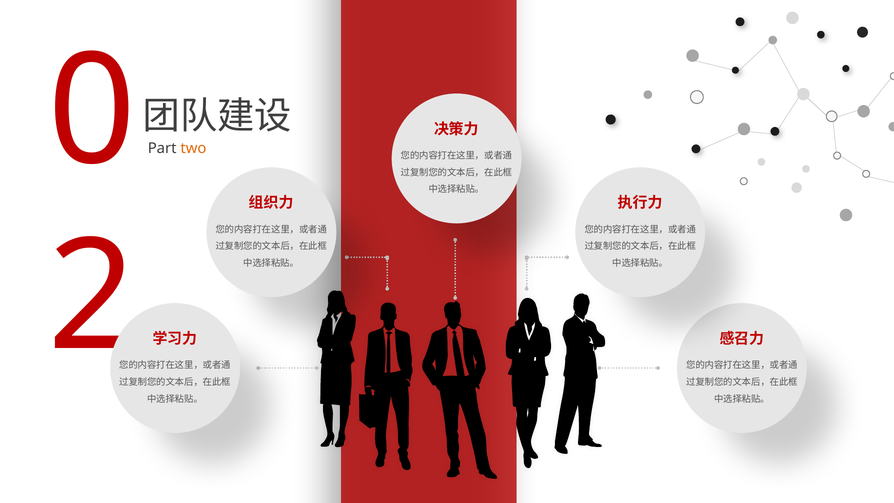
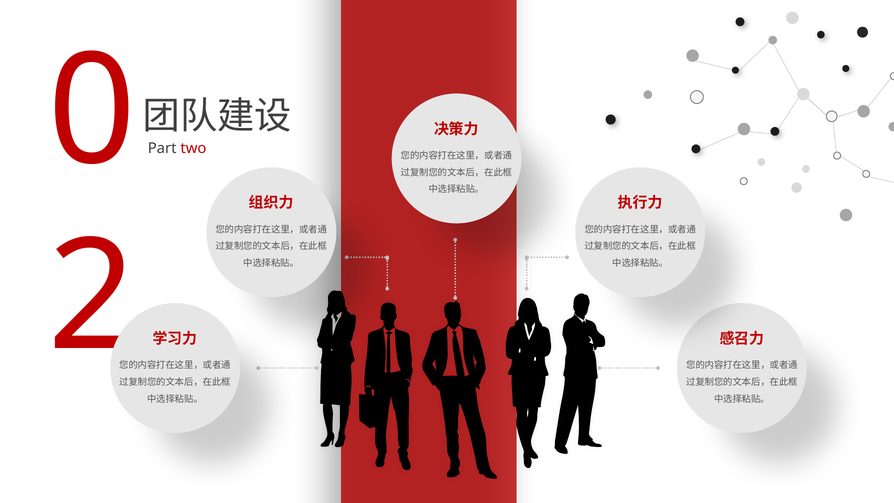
two colour: orange -> red (193, 149)
